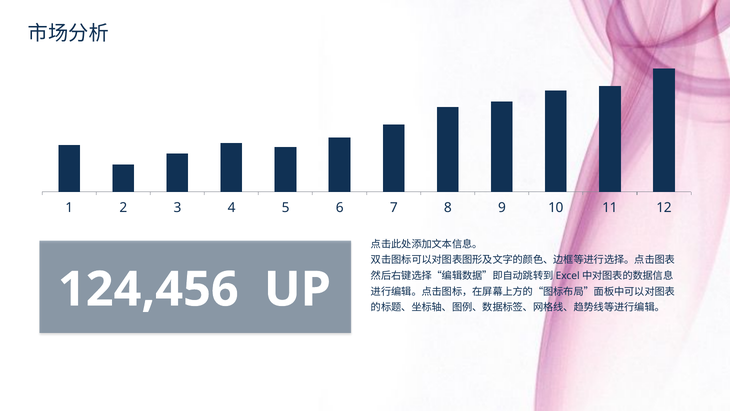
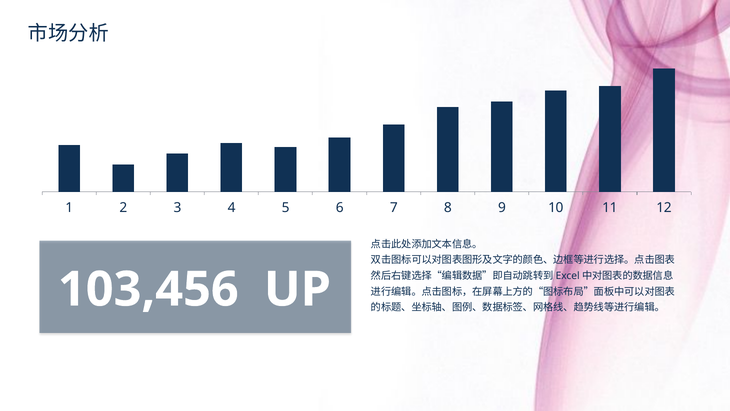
124,456: 124,456 -> 103,456 (148, 289)
